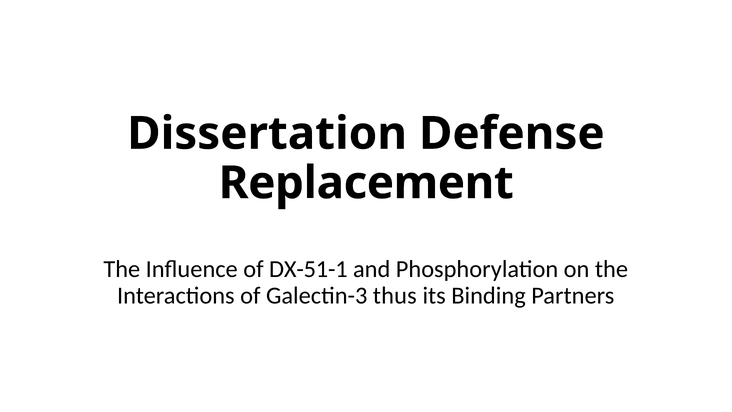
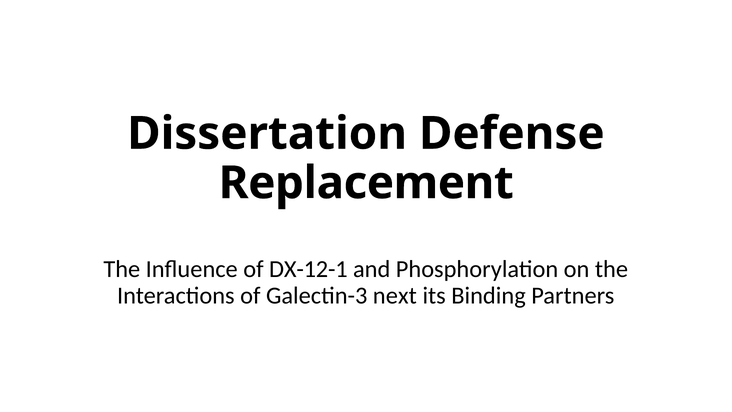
DX-51-1: DX-51-1 -> DX-12-1 (308, 269)
thus: thus -> next (395, 295)
